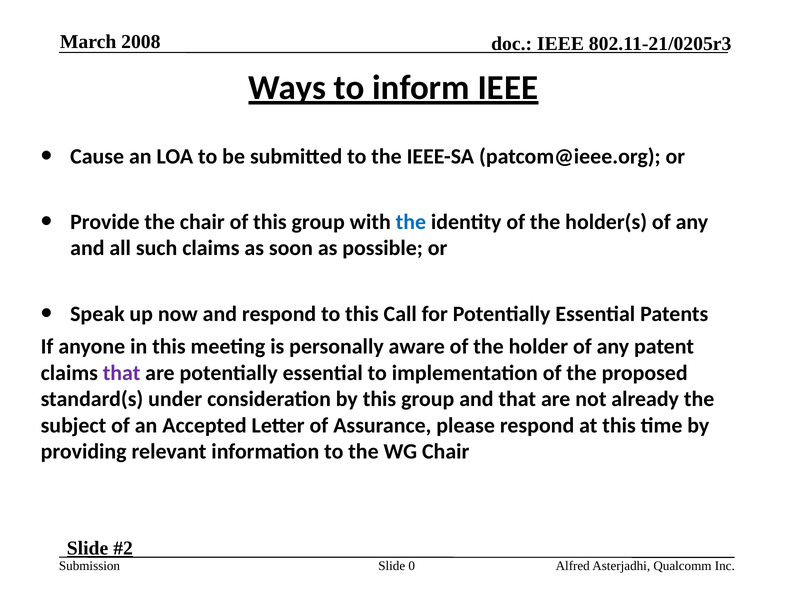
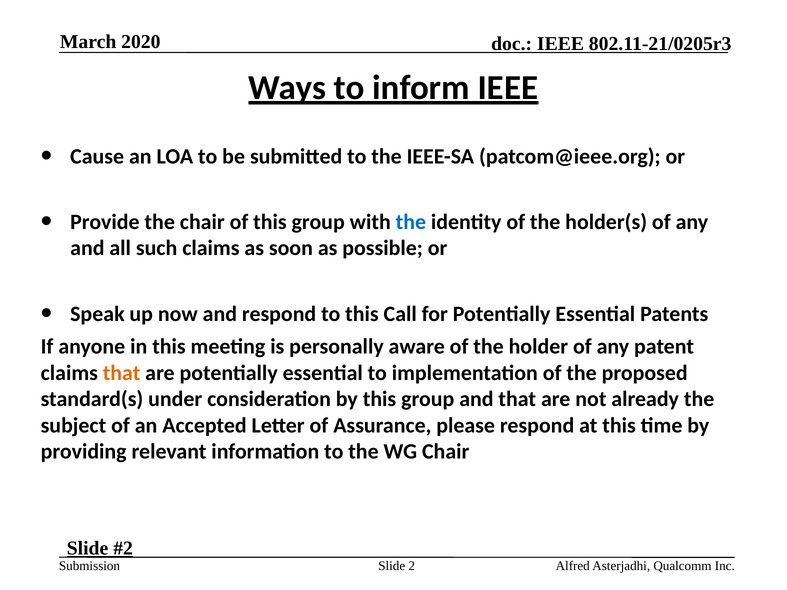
2008: 2008 -> 2020 (141, 42)
that colour: purple -> orange (122, 373)
0: 0 -> 2 (412, 566)
